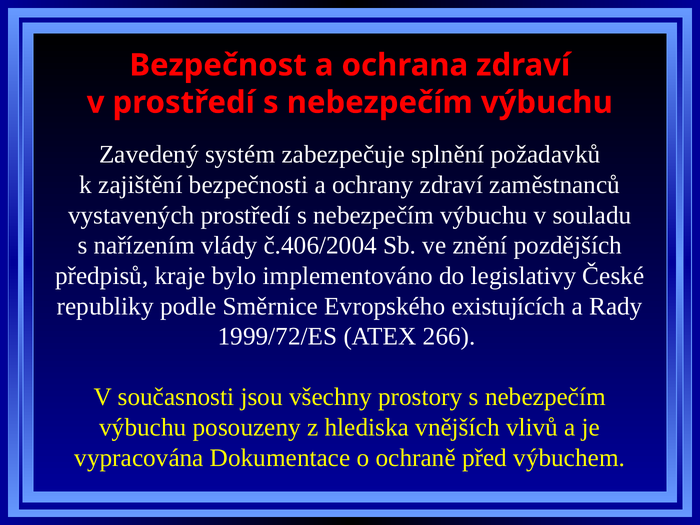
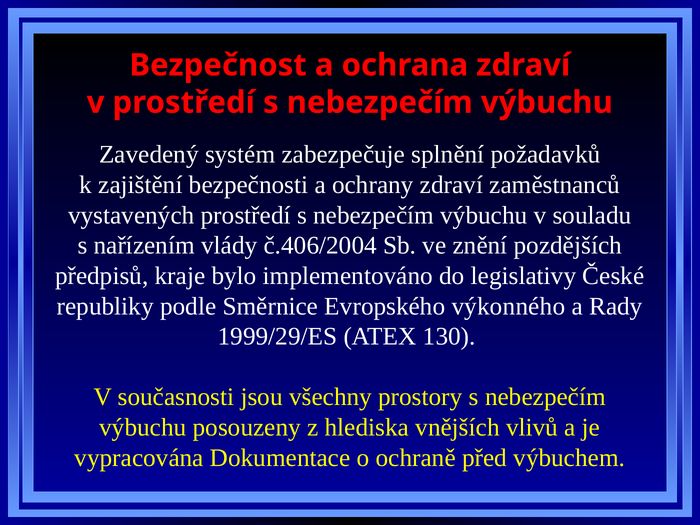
existujících: existujících -> výkonného (508, 306)
1999/72/ES: 1999/72/ES -> 1999/29/ES (277, 336)
266: 266 -> 130 (449, 336)
